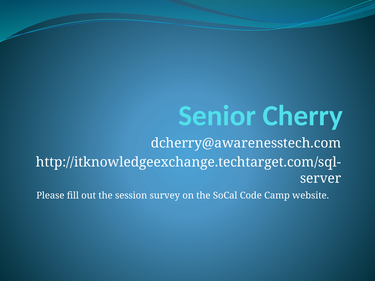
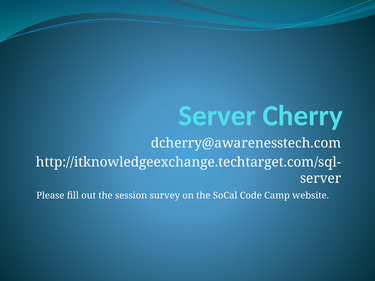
Senior: Senior -> Server (217, 116)
